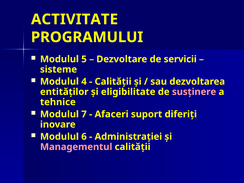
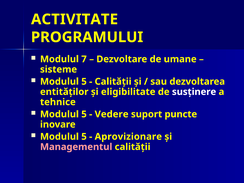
5: 5 -> 7 (84, 59)
servicii: servicii -> umane (180, 59)
4: 4 -> 5 (84, 82)
susţinere colour: pink -> white (194, 92)
7: 7 -> 5 (84, 114)
Afaceri: Afaceri -> Vedere (112, 114)
diferiţi: diferiţi -> puncte (181, 114)
6: 6 -> 5 (84, 137)
Administraţiei: Administraţiei -> Aprovizionare (128, 137)
